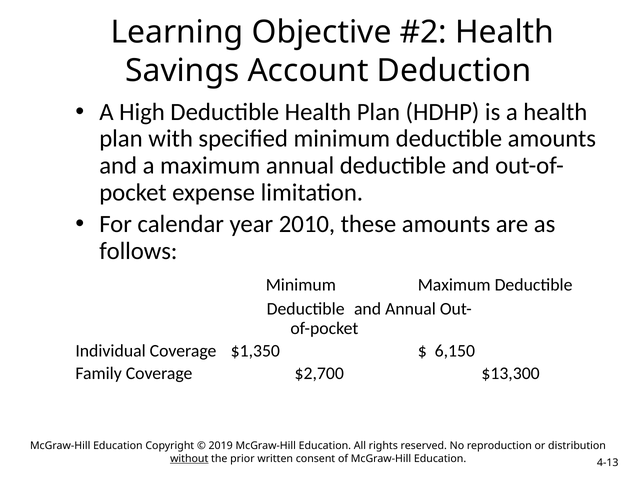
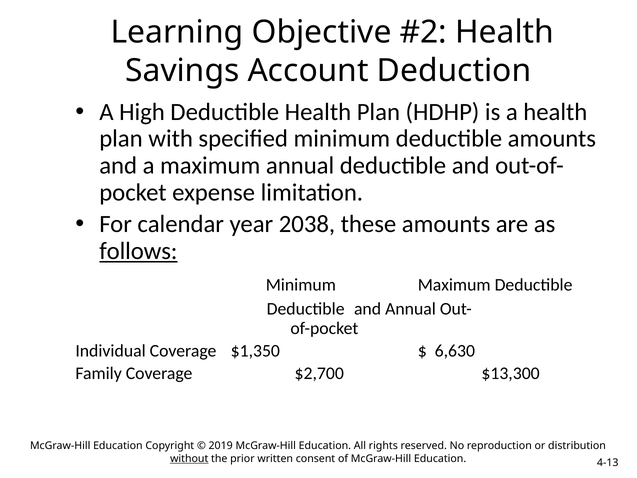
2010: 2010 -> 2038 (307, 224)
follows underline: none -> present (138, 251)
6,150: 6,150 -> 6,630 (455, 351)
